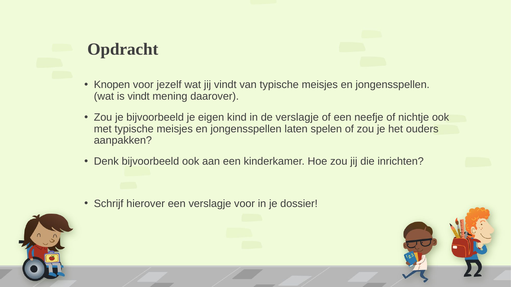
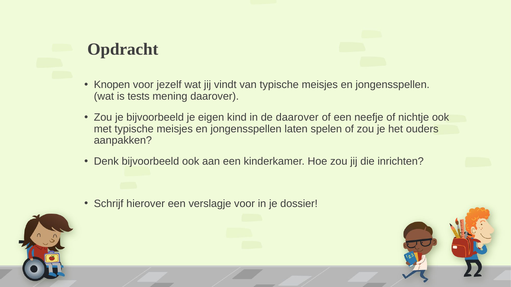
is vindt: vindt -> tests (139, 96)
de verslagje: verslagje -> daarover (297, 118)
